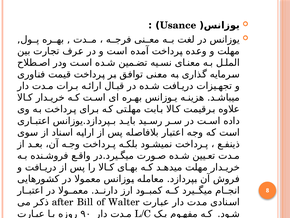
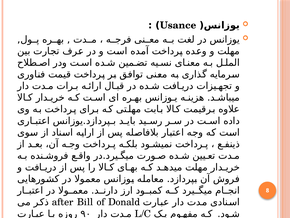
Walter: Walter -> Donald (124, 202)
